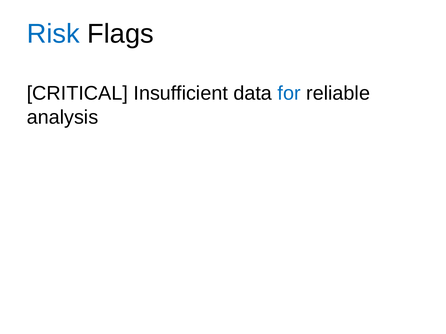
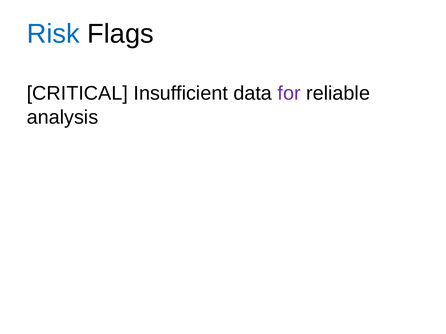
for colour: blue -> purple (289, 94)
